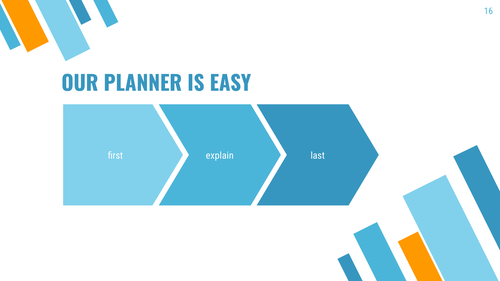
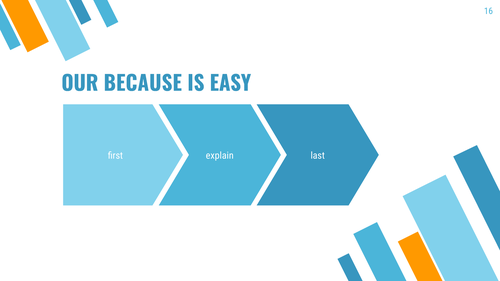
PLANNER: PLANNER -> BECAUSE (143, 84)
